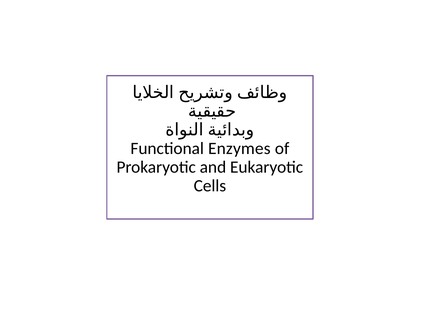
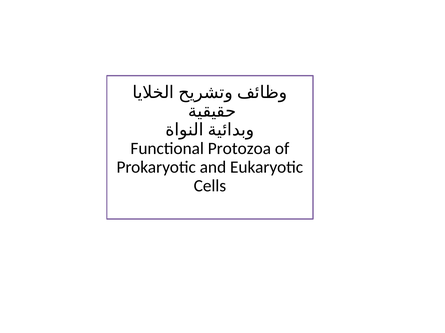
Enzymes: Enzymes -> Protozoa (239, 149)
